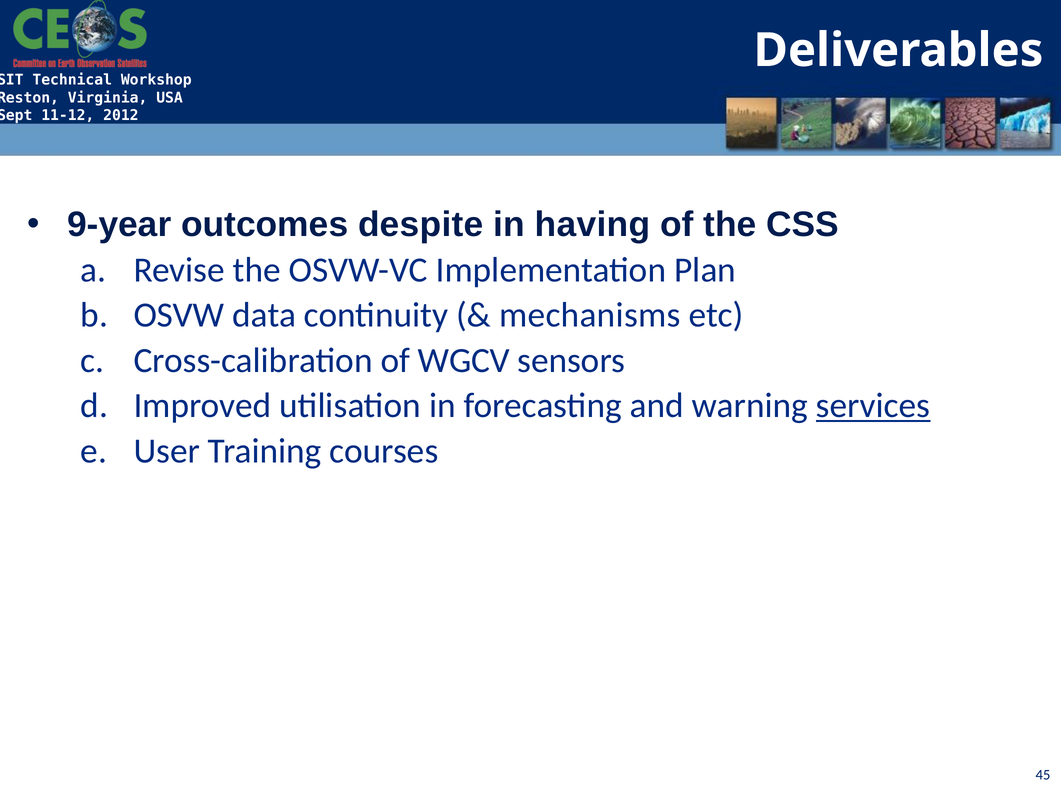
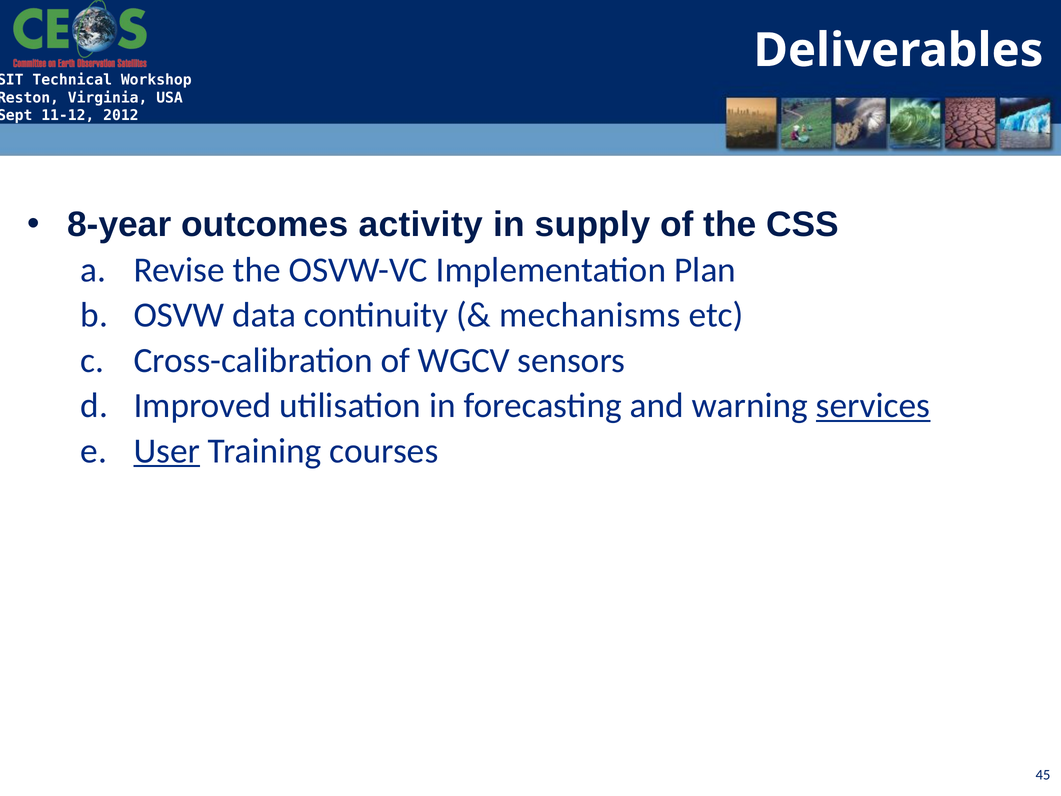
9-year: 9-year -> 8-year (119, 225)
despite: despite -> activity (421, 225)
having: having -> supply (592, 225)
User underline: none -> present (167, 451)
